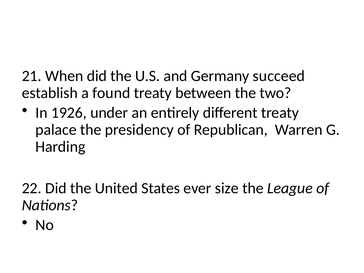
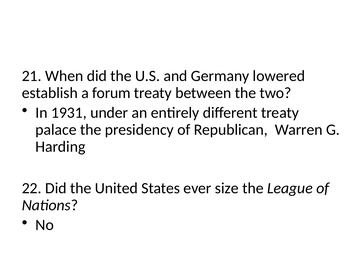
succeed: succeed -> lowered (279, 76)
found: found -> forum (111, 93)
1926: 1926 -> 1931 (69, 113)
